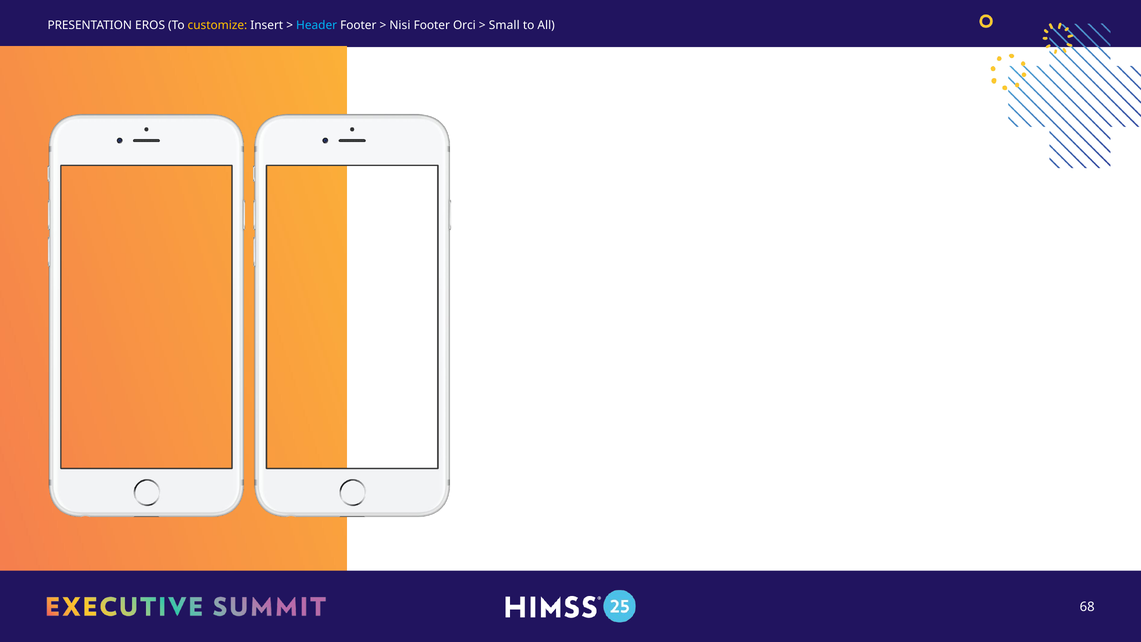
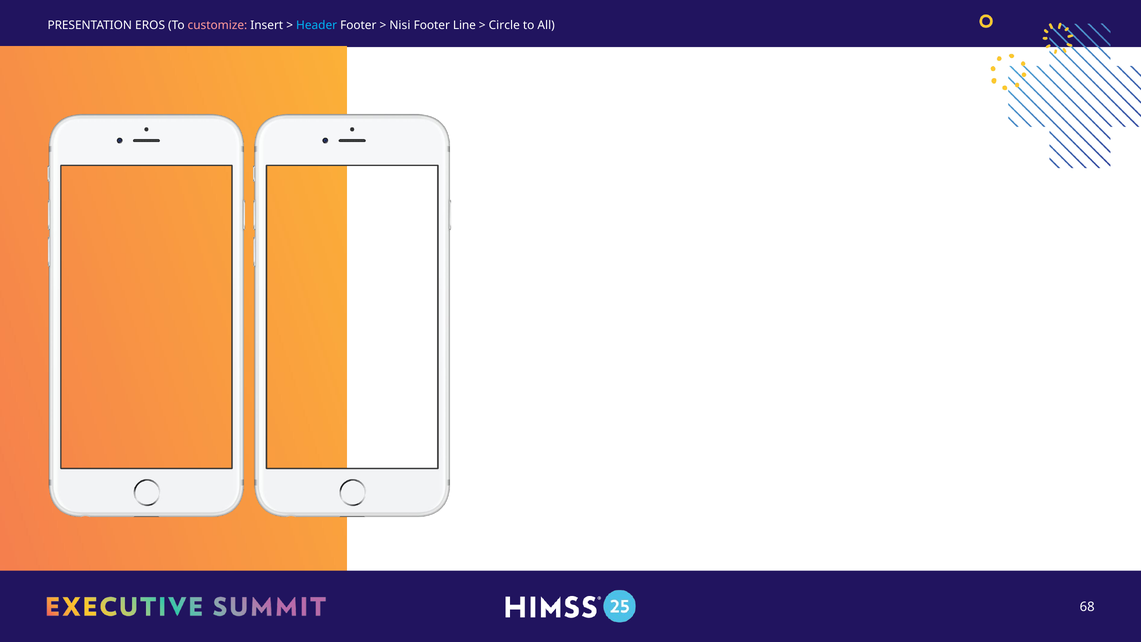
customize colour: yellow -> pink (217, 25)
Orci: Orci -> Line (464, 25)
Small: Small -> Circle (504, 25)
